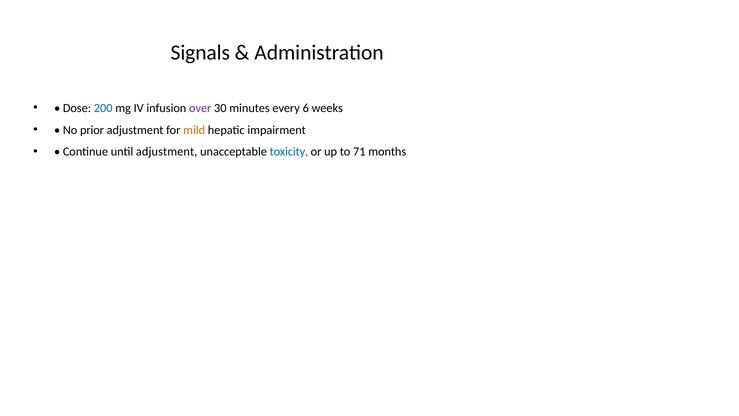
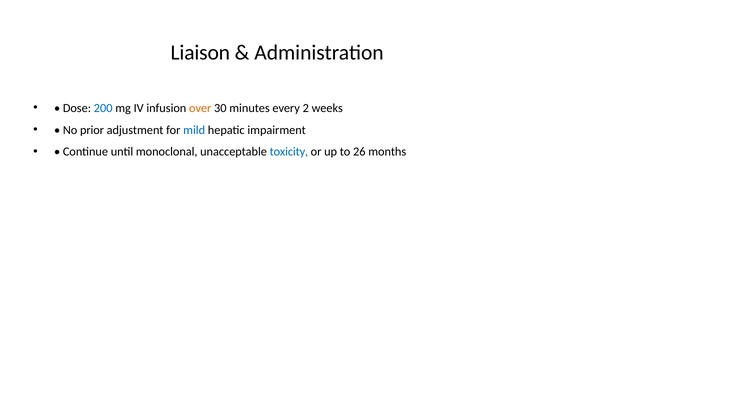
Signals: Signals -> Liaison (200, 53)
over colour: purple -> orange (200, 108)
6: 6 -> 2 (306, 108)
mild colour: orange -> blue (194, 130)
until adjustment: adjustment -> monoclonal (167, 152)
71: 71 -> 26 (359, 152)
